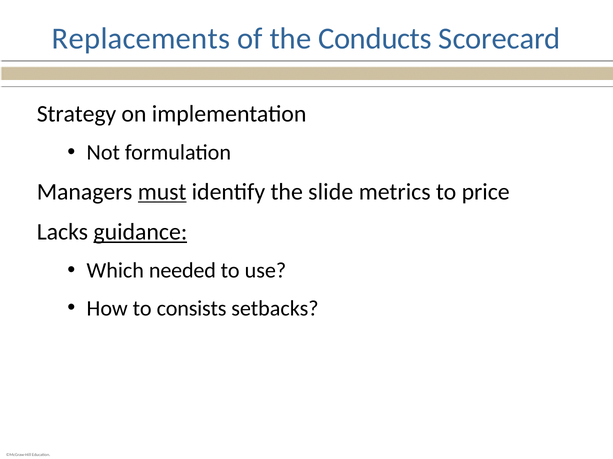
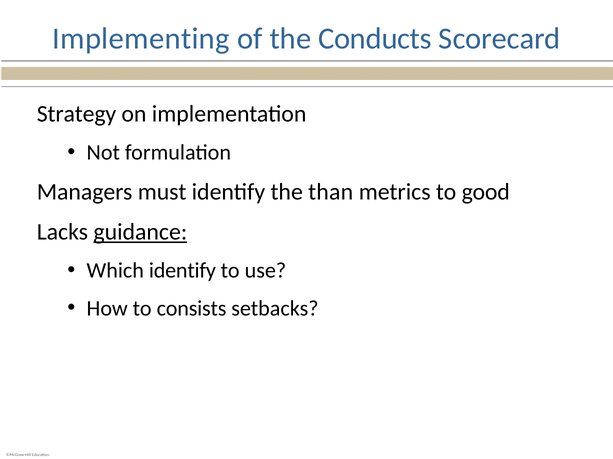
Replacements: Replacements -> Implementing (141, 39)
must underline: present -> none (162, 192)
slide: slide -> than (331, 192)
price: price -> good (486, 192)
Which needed: needed -> identify (182, 271)
